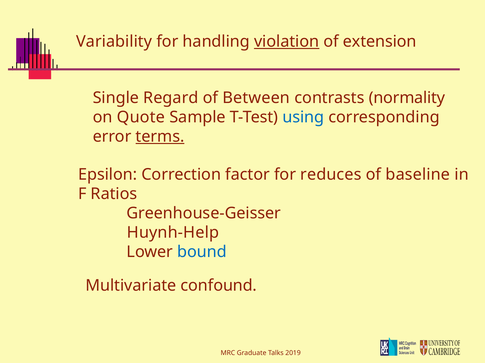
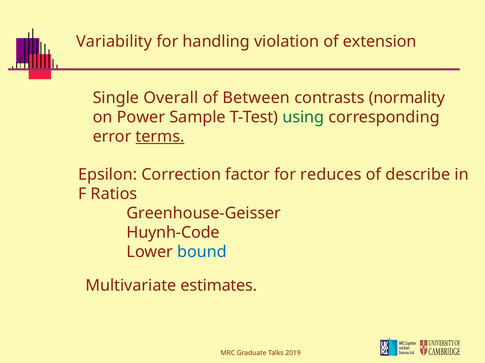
violation underline: present -> none (287, 42)
Regard: Regard -> Overall (171, 98)
Quote: Quote -> Power (141, 117)
using colour: blue -> green (303, 117)
baseline: baseline -> describe (418, 175)
Huynh-Help: Huynh-Help -> Huynh-Code (173, 233)
confound: confound -> estimates (219, 286)
